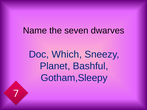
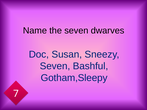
Which: Which -> Susan (67, 54)
Planet: Planet -> Seven (55, 66)
